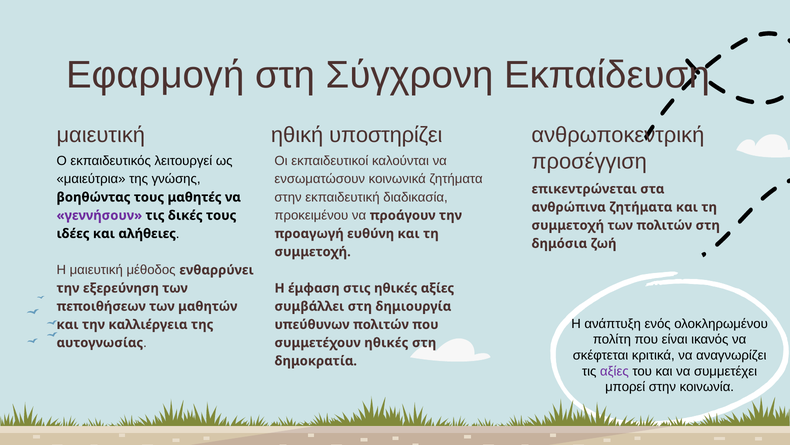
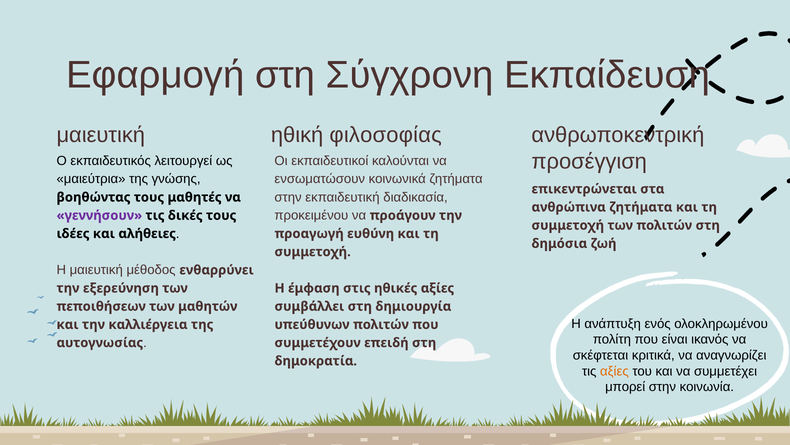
υποστηρίζει: υποστηρίζει -> φιλοσοφίας (386, 135)
συμμετέχουν ηθικές: ηθικές -> επειδή (386, 342)
αξίες colour: purple -> orange (614, 371)
